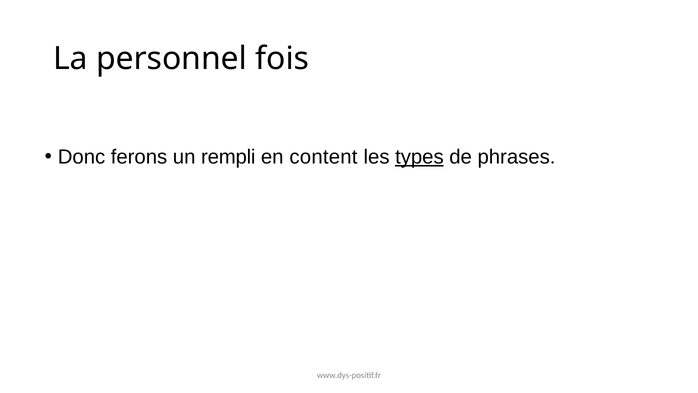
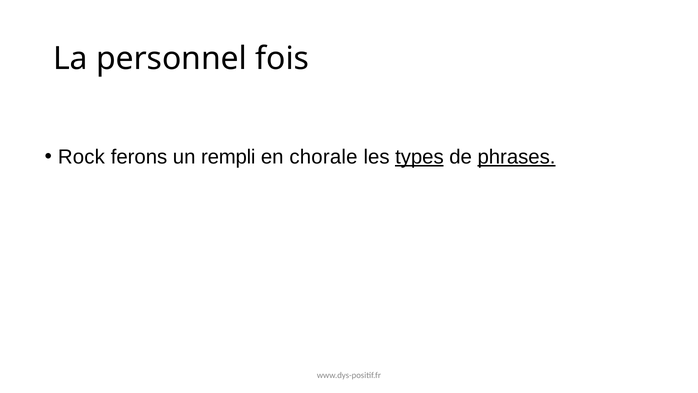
Donc: Donc -> Rock (81, 157)
content: content -> chorale (323, 157)
phrases underline: none -> present (516, 157)
